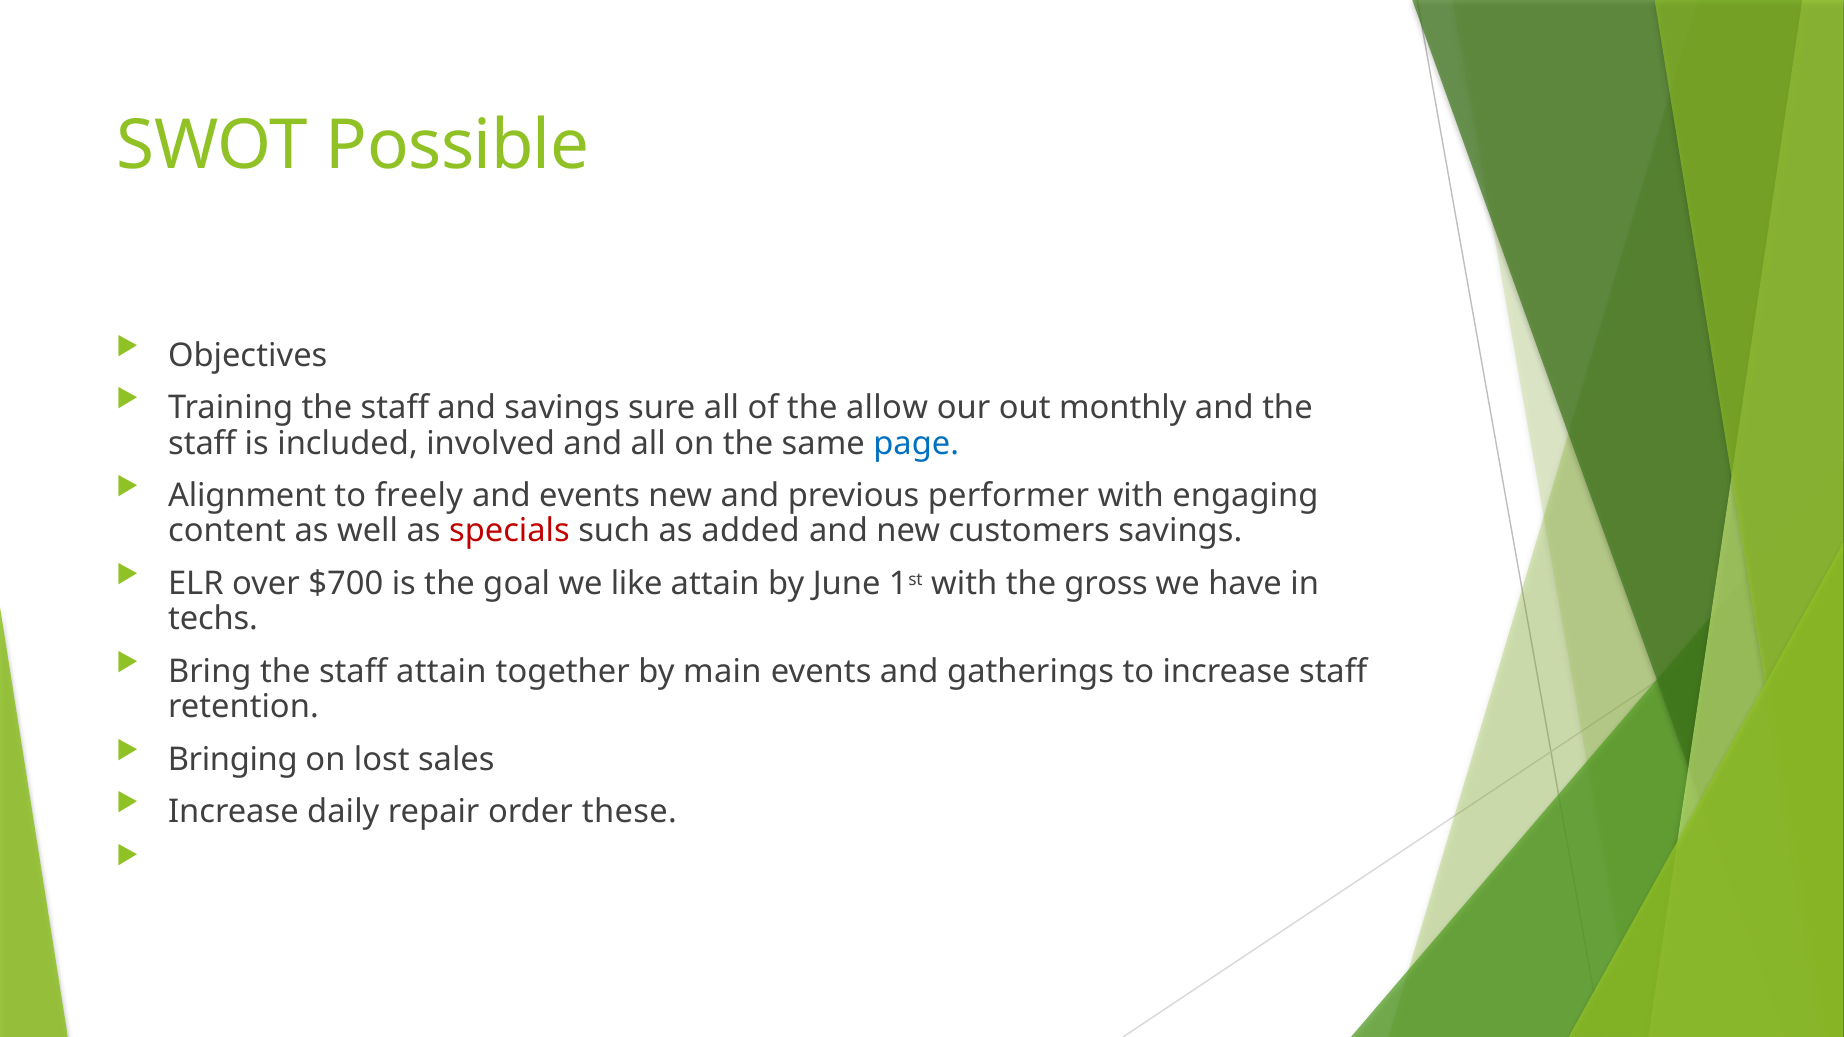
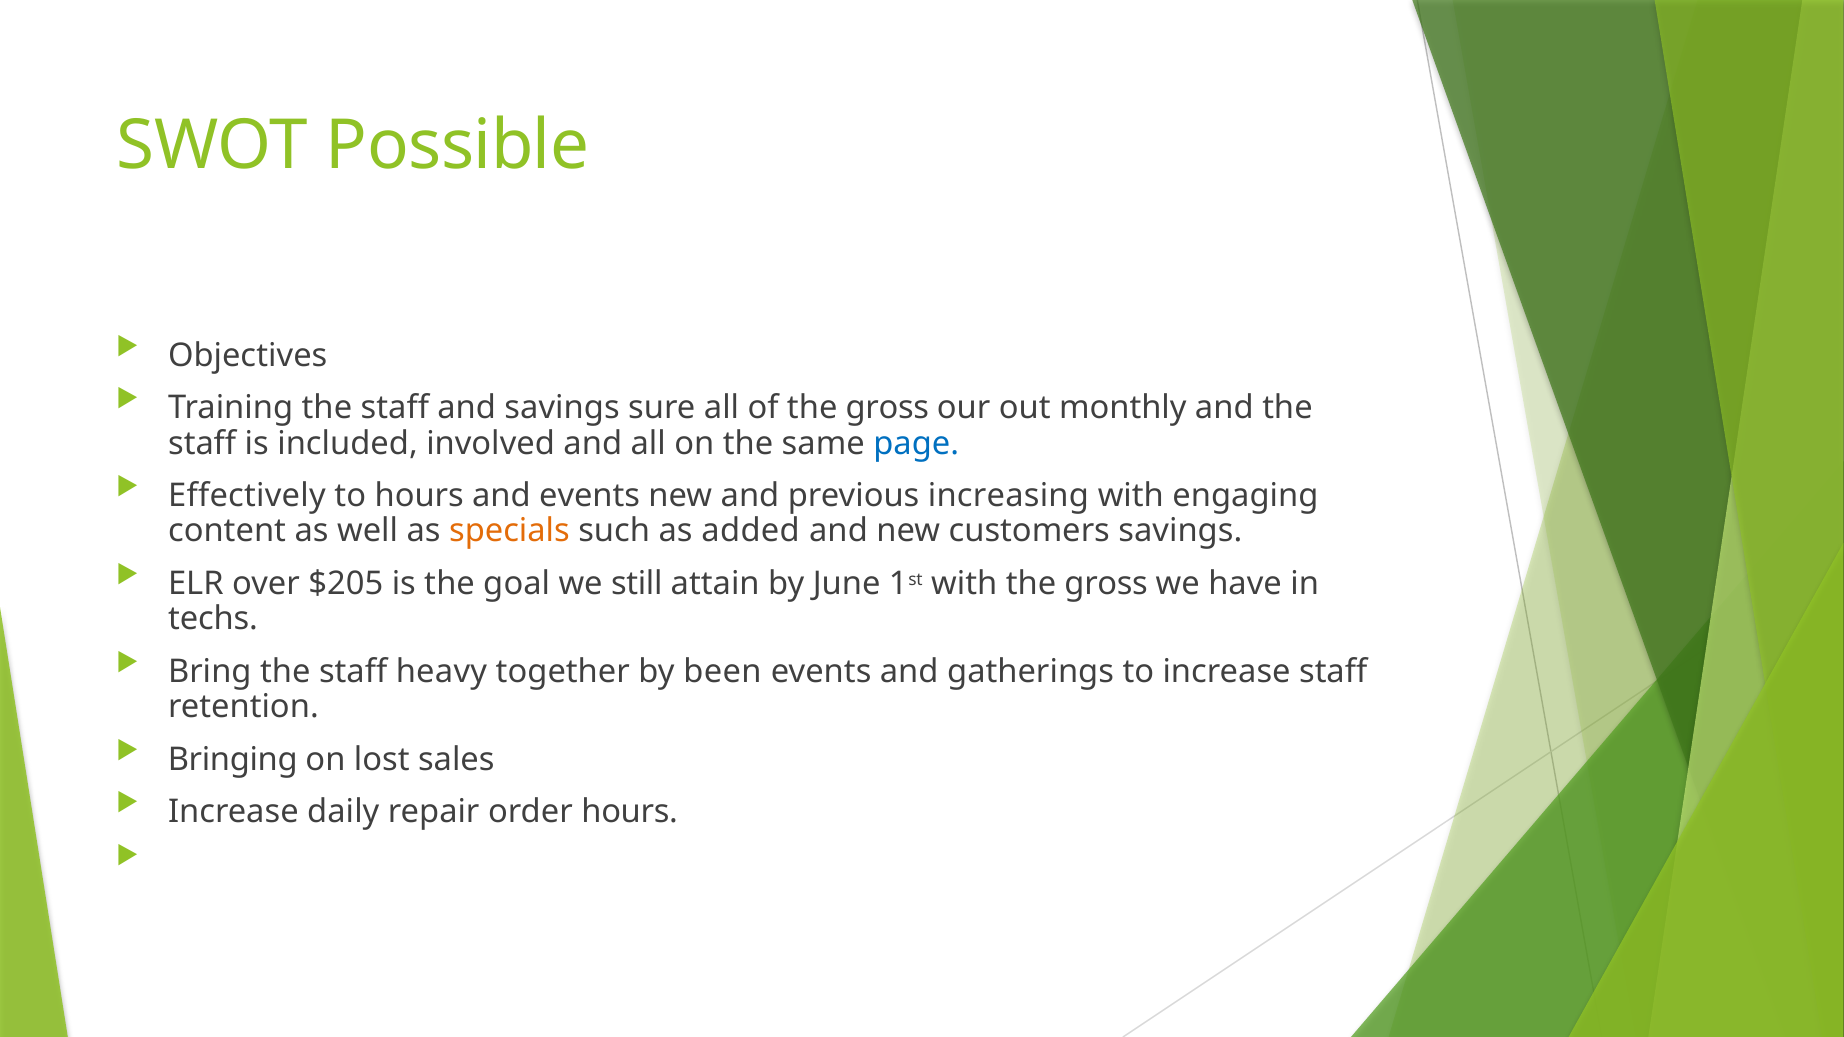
of the allow: allow -> gross (887, 408)
Alignment: Alignment -> Effectively (247, 496)
to freely: freely -> hours (419, 496)
performer: performer -> increasing (1008, 496)
specials colour: red -> orange (509, 531)
$700: $700 -> $205 (346, 584)
like: like -> still (637, 584)
staff attain: attain -> heavy (441, 672)
main: main -> been (722, 672)
order these: these -> hours (630, 812)
